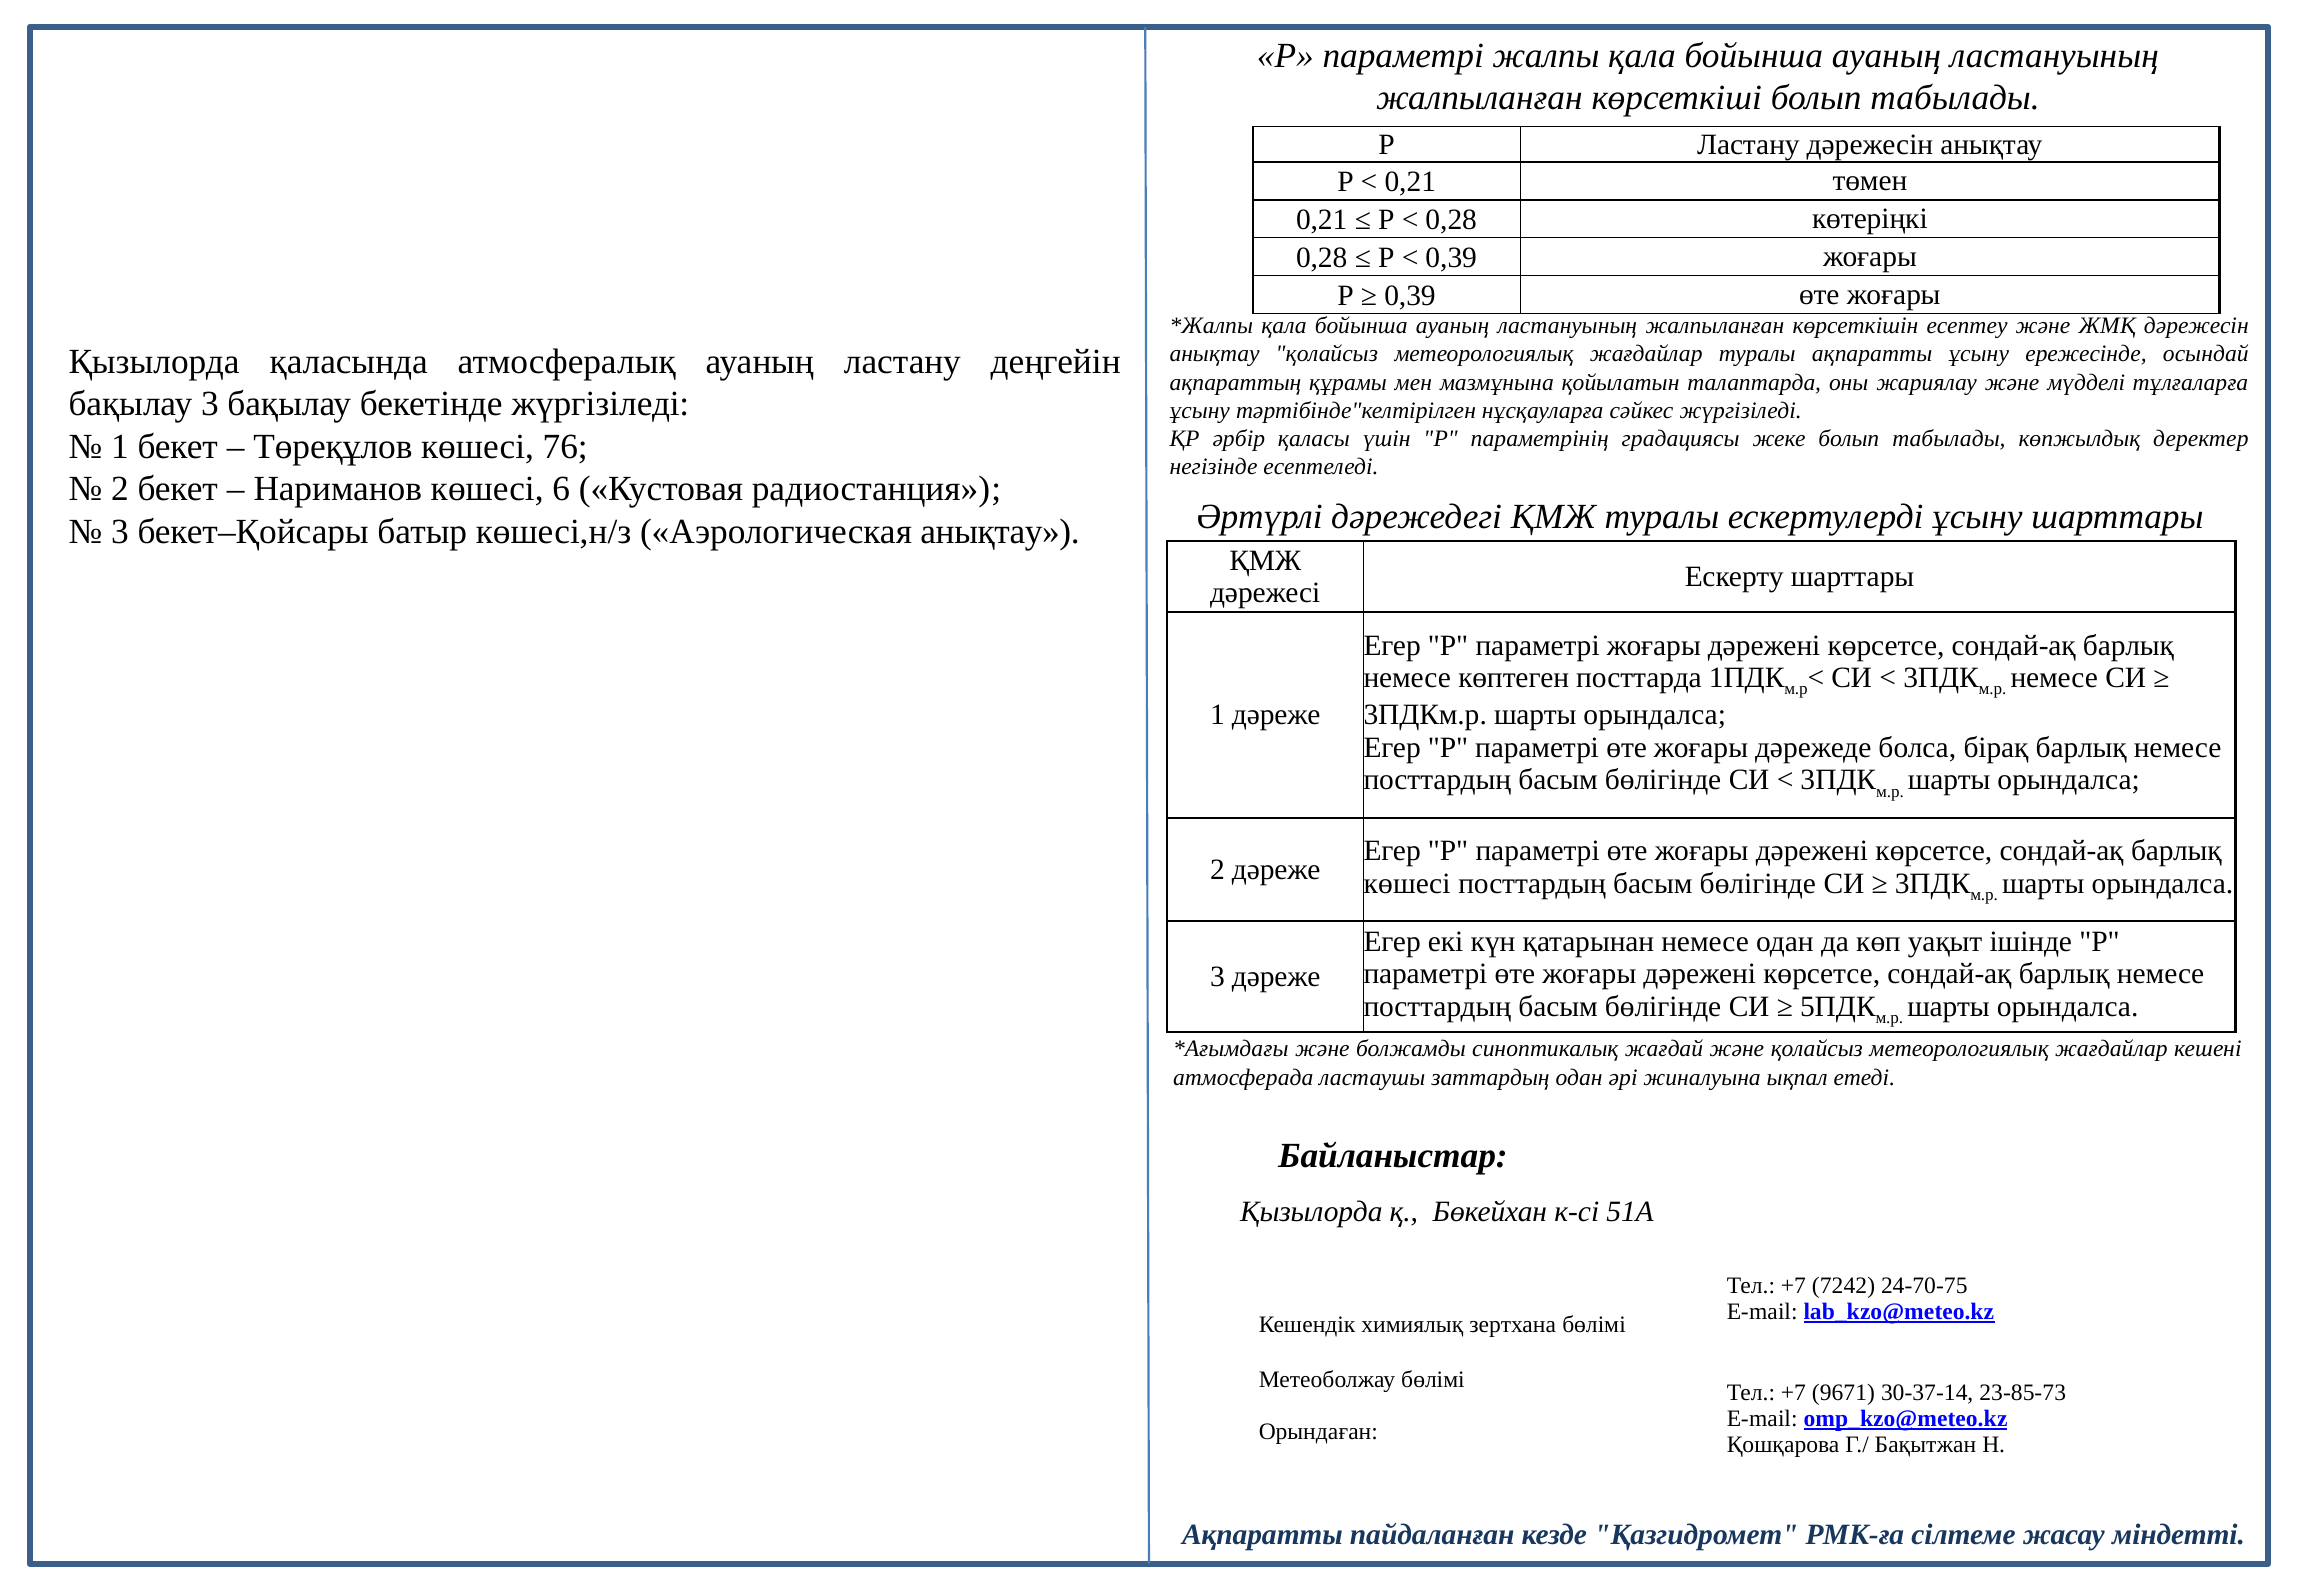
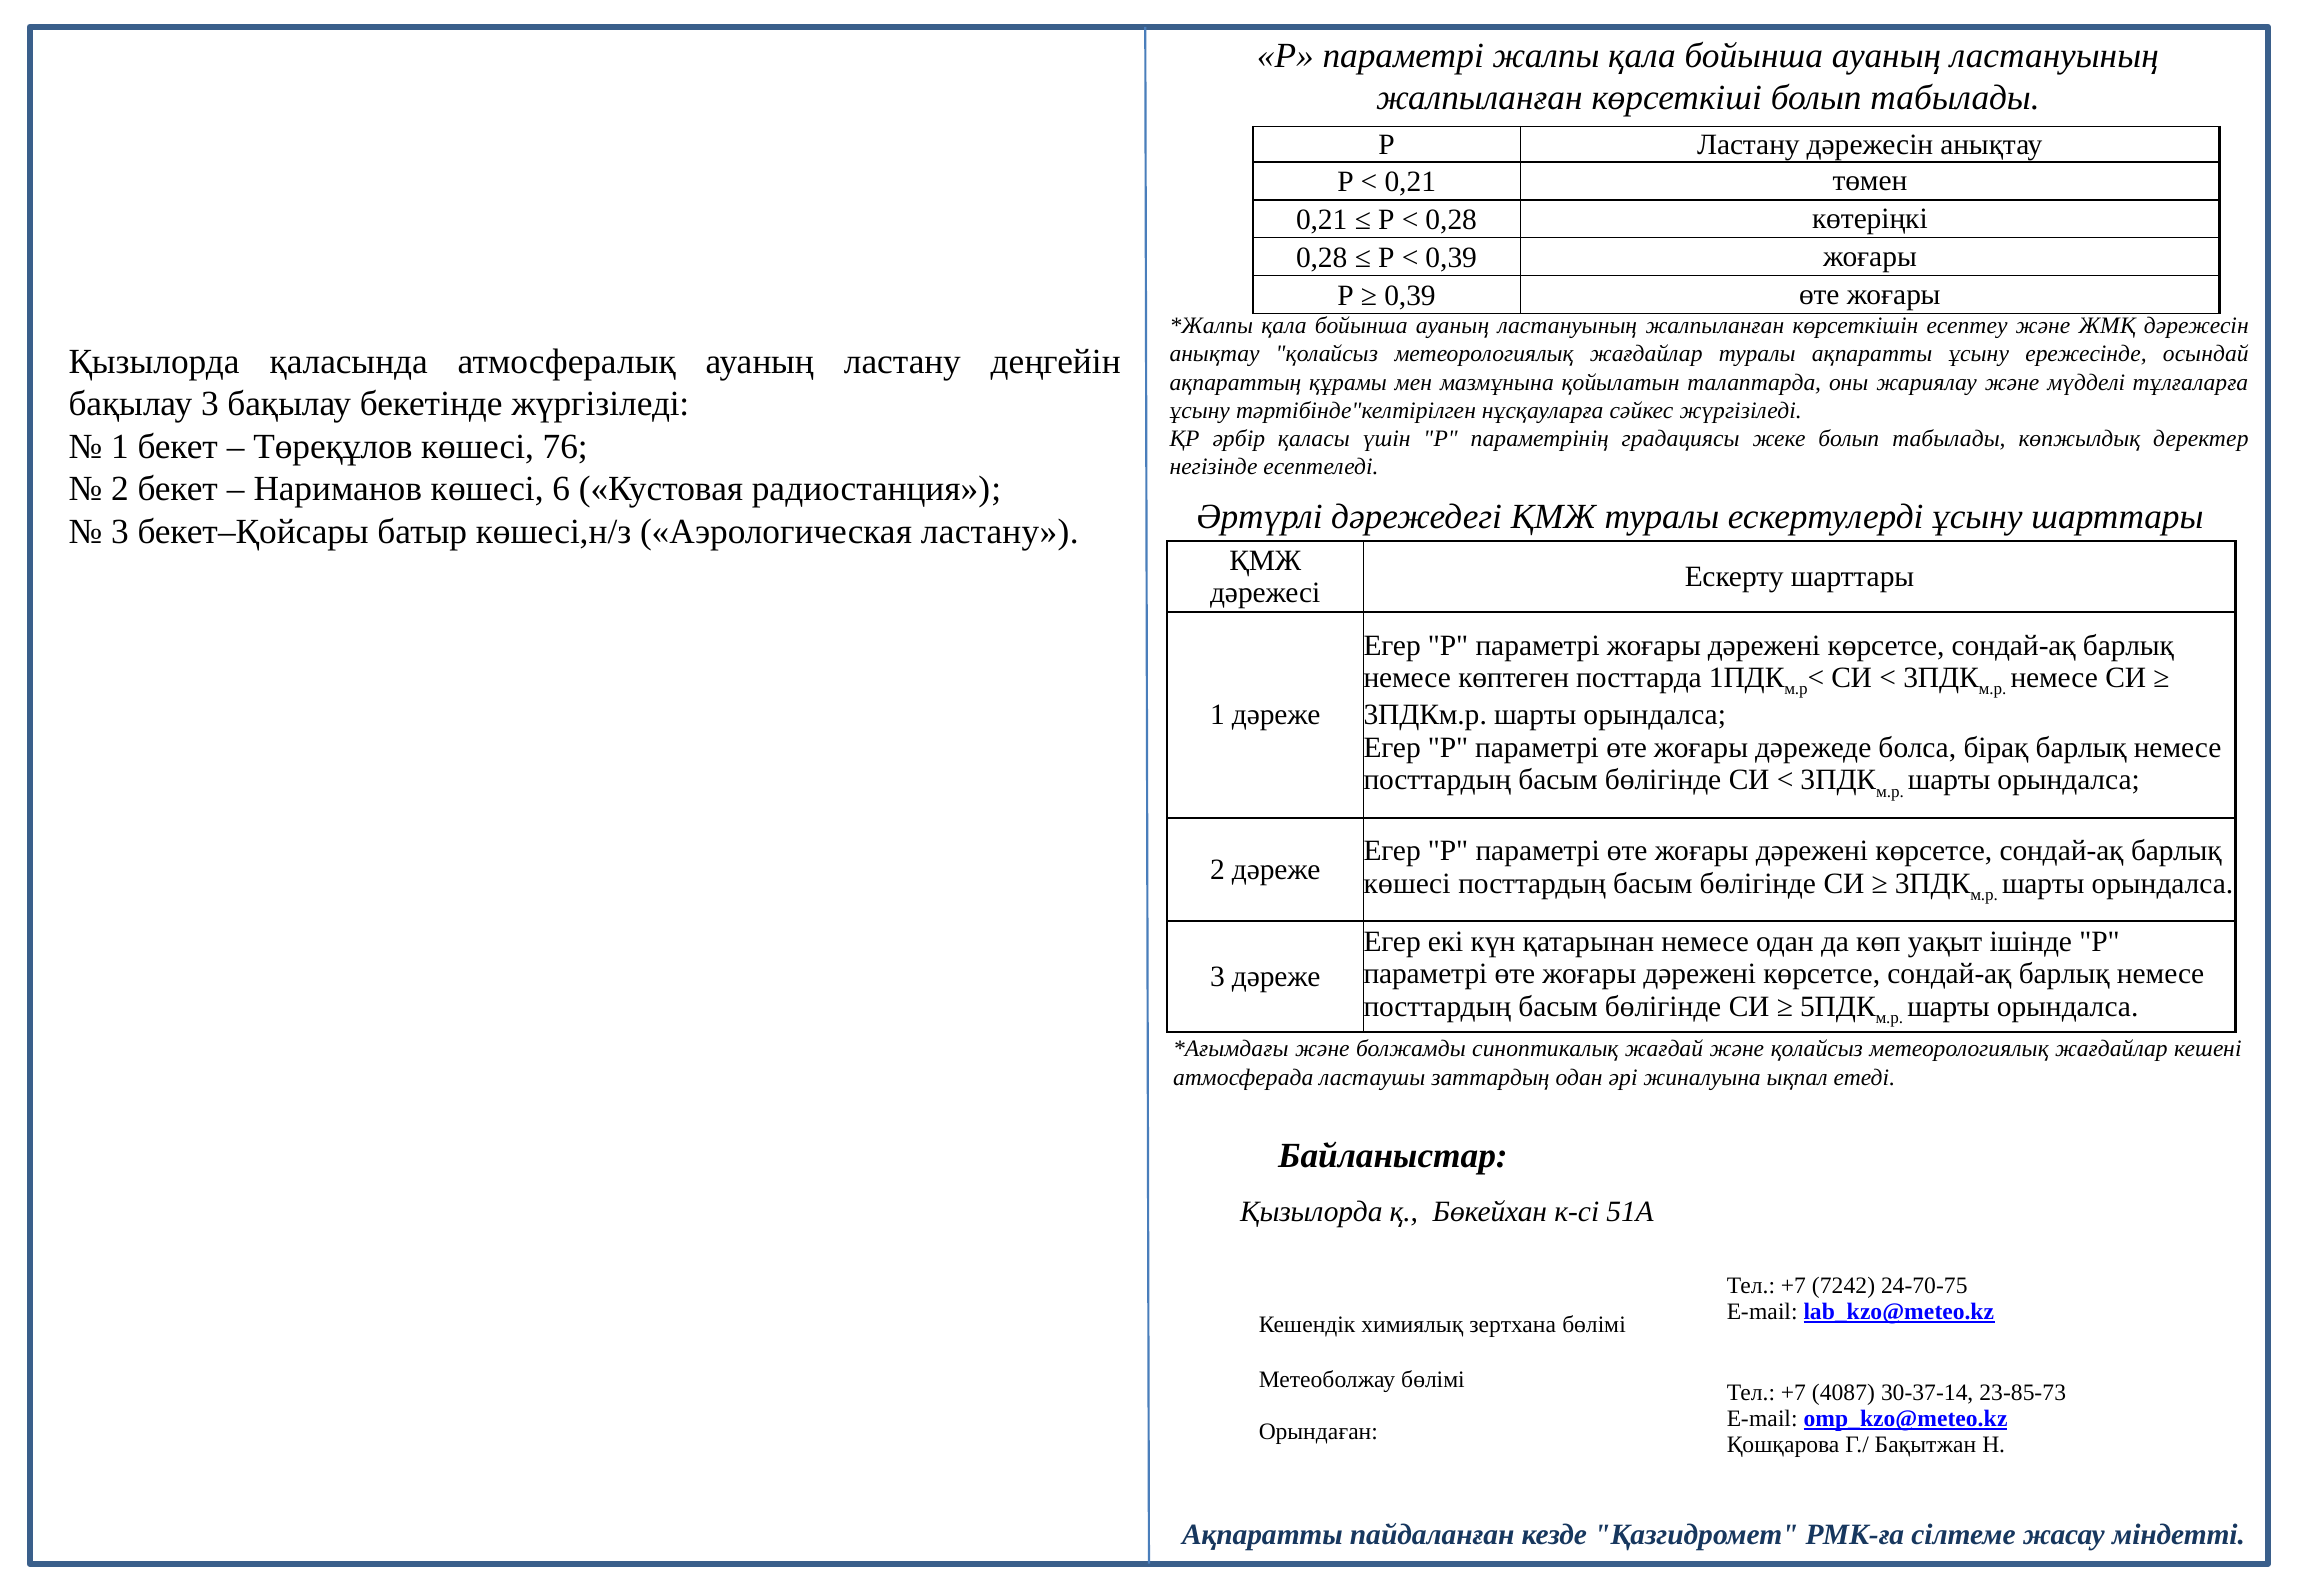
Аэрологическая анықтау: анықтау -> ластану (1000, 531)
9671: 9671 -> 4087 (1843, 1392)
